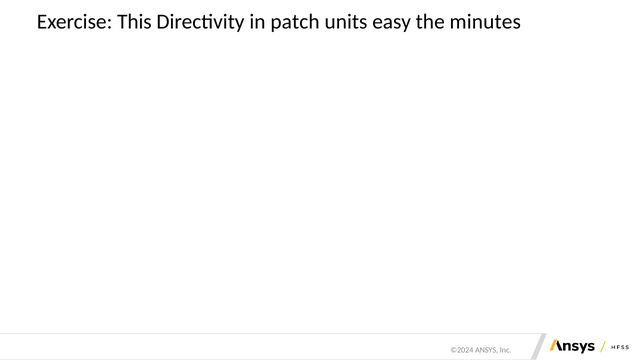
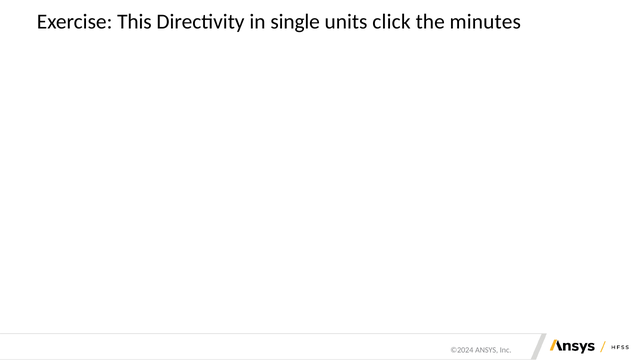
patch: patch -> single (295, 22)
easy: easy -> click (391, 22)
